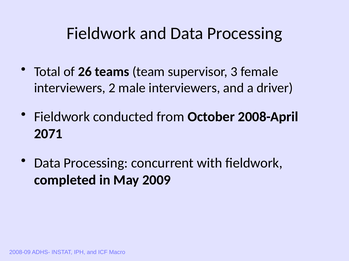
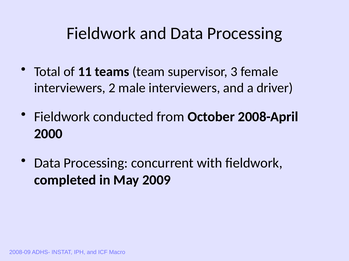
26: 26 -> 11 (85, 72)
2071: 2071 -> 2000 (48, 134)
